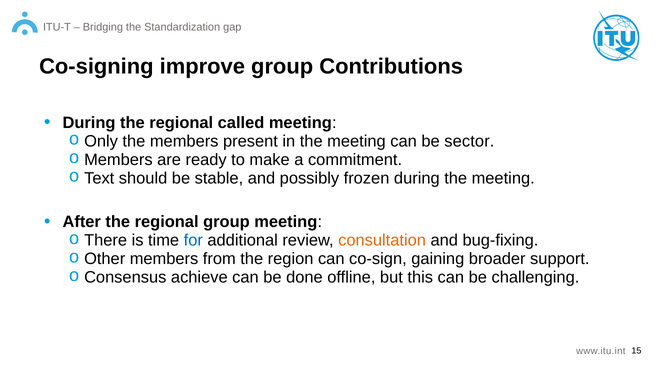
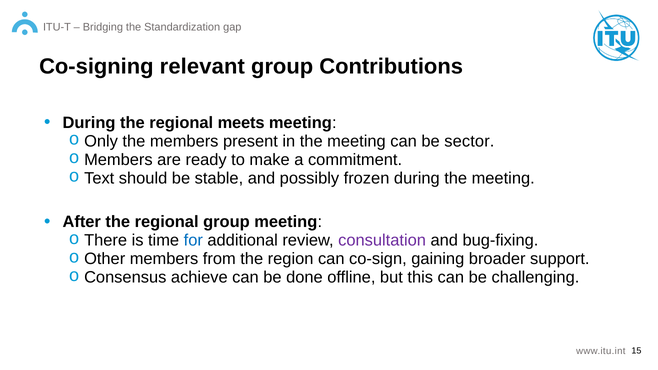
improve: improve -> relevant (202, 66)
called: called -> meets (241, 123)
consultation colour: orange -> purple (382, 241)
